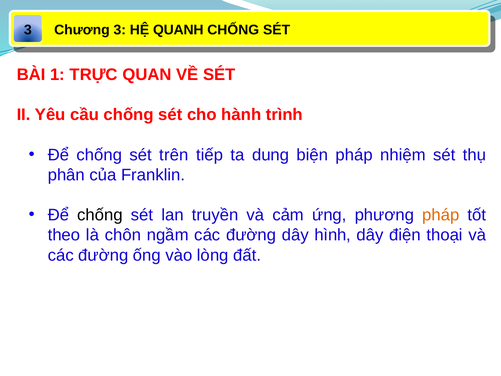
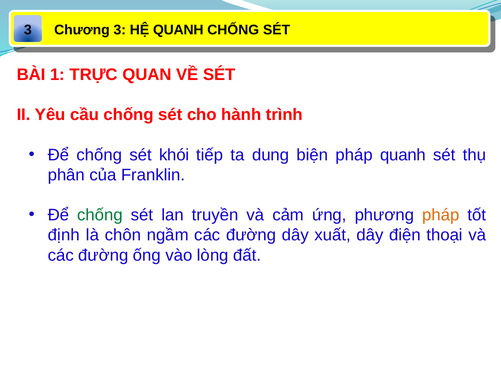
trên: trên -> khói (174, 155)
pháp nhiệm: nhiệm -> quanh (403, 155)
chống colour: black -> green (100, 215)
theo: theo -> định (64, 235)
hình: hình -> xuất (333, 235)
